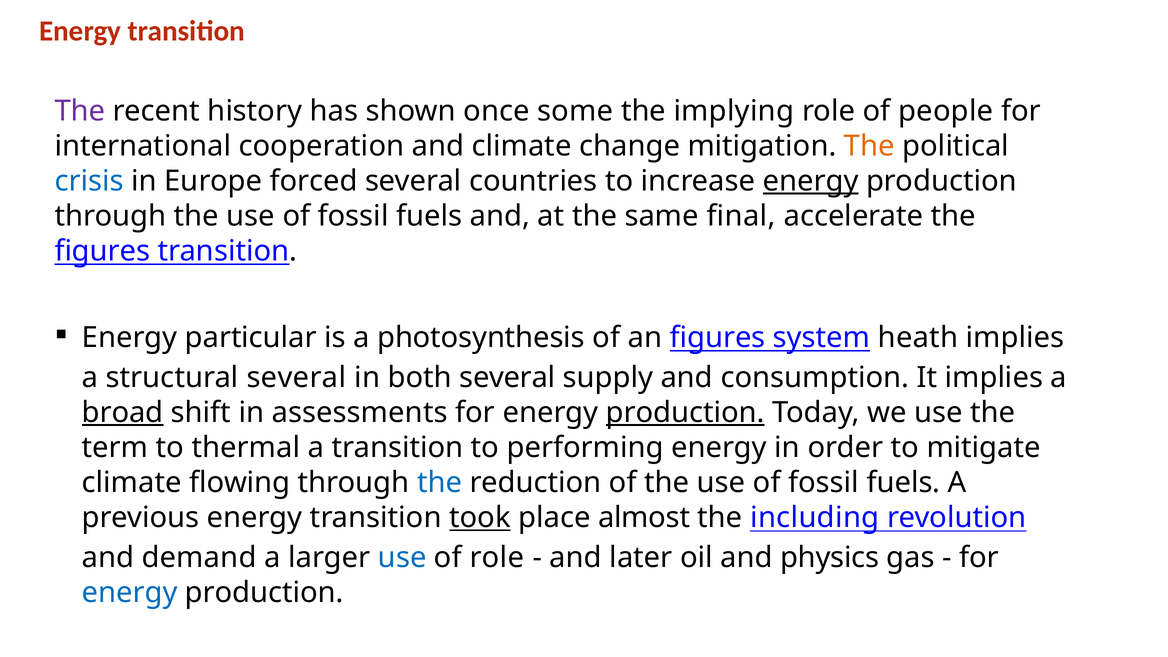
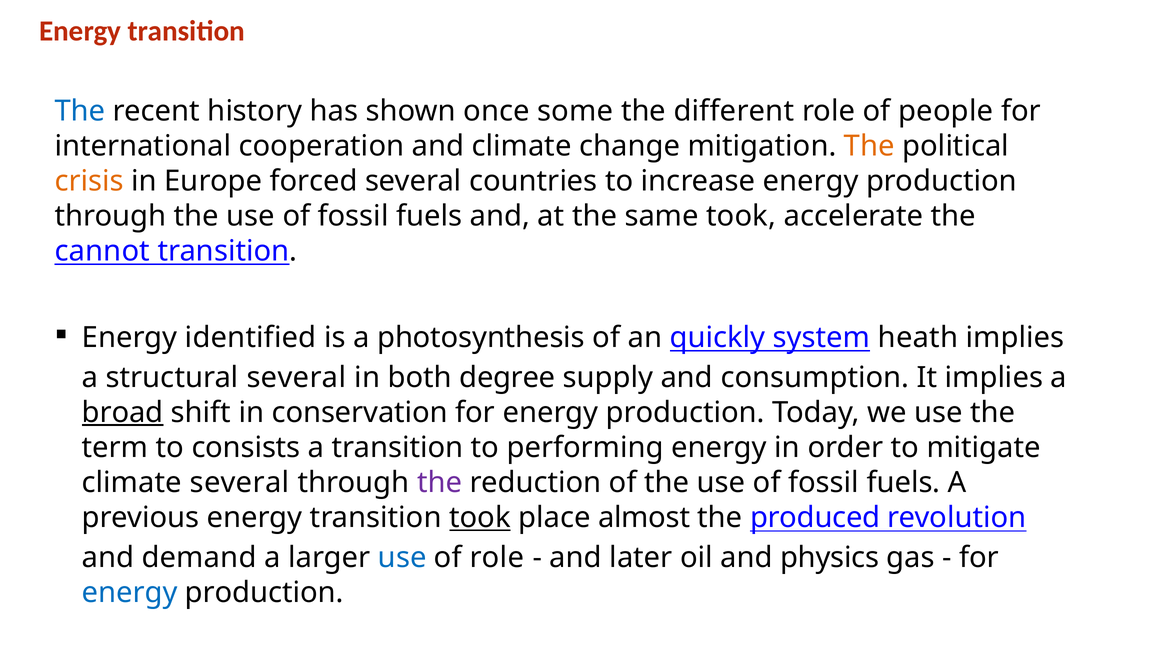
The colour: purple -> blue (80, 111)
implying: implying -> different (734, 111)
crisis colour: blue -> orange (89, 181)
energy underline: present -> none (811, 181)
same final: final -> took (741, 216)
figures: figures -> cannot (102, 251)
particular: particular -> identified (251, 338)
an figures: figures -> quickly (718, 338)
both several: several -> degree (507, 378)
assessments: assessments -> conservation (360, 413)
production underline: present -> none (685, 413)
thermal: thermal -> consists (246, 448)
climate flowing: flowing -> several (240, 483)
the colour: blue -> purple (440, 483)
including: including -> produced (815, 518)
